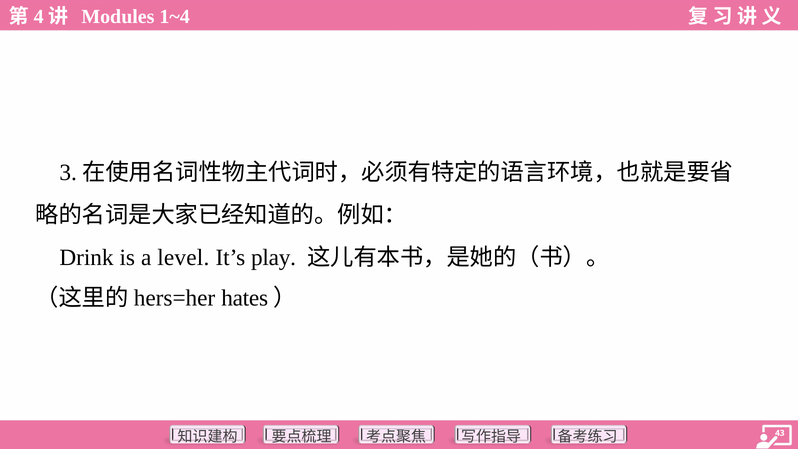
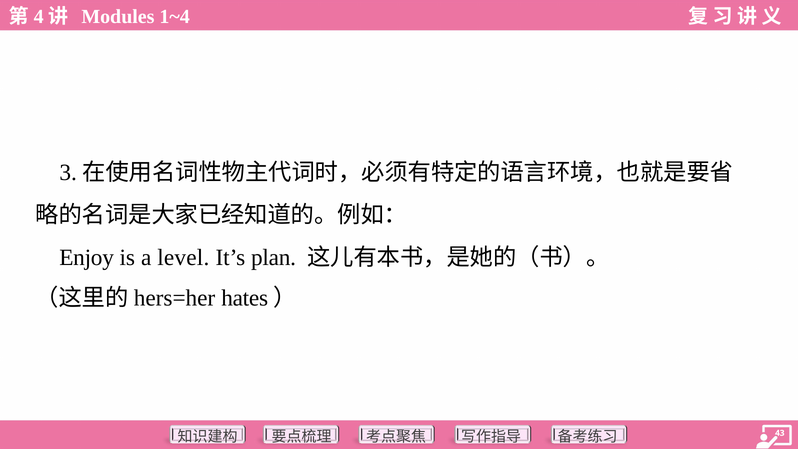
Drink: Drink -> Enjoy (87, 257)
play: play -> plan (274, 257)
